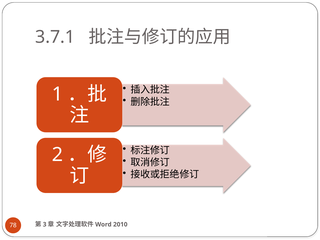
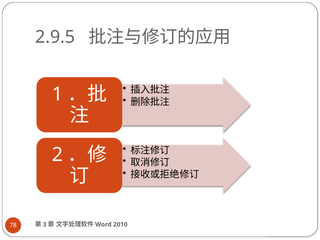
3.7.1: 3.7.1 -> 2.9.5 (55, 37)
